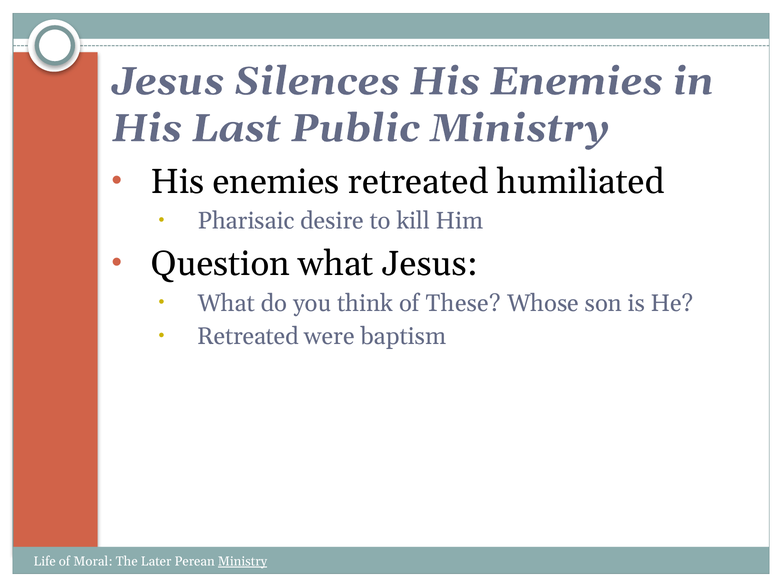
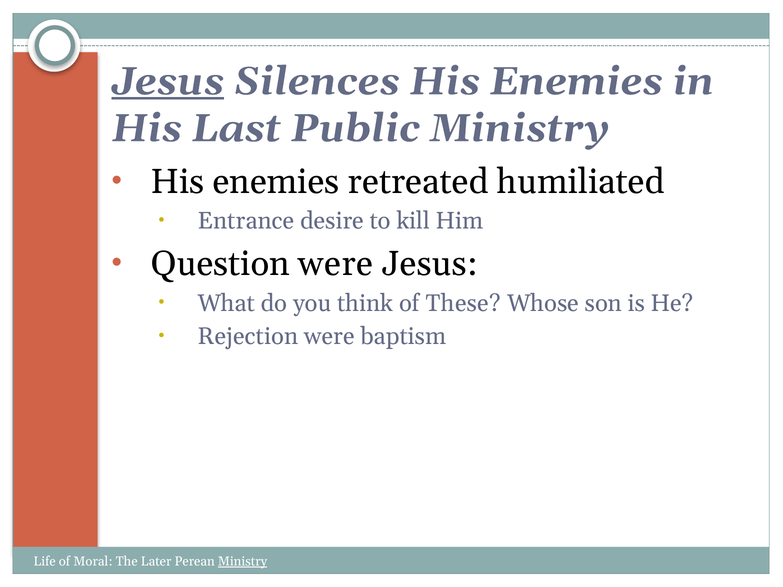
Jesus underline: none -> present (168, 81)
Pharisaic: Pharisaic -> Entrance (246, 221)
Question what: what -> were (336, 264)
Retreated: Retreated -> Rejection (248, 337)
